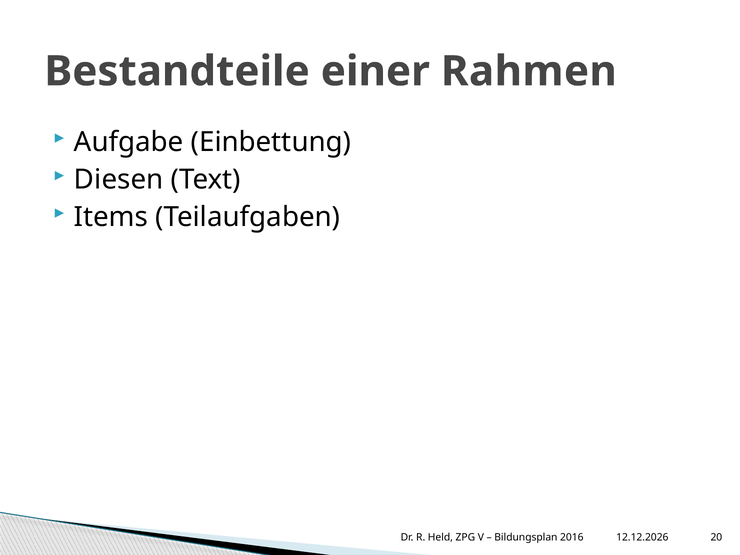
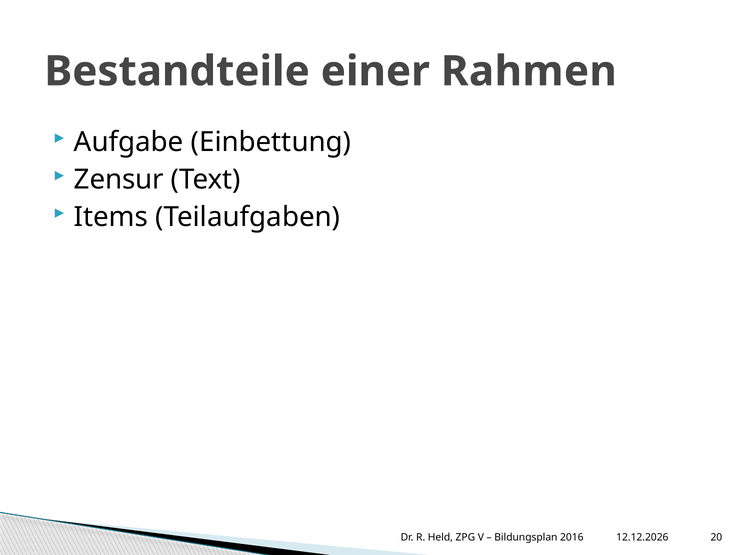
Diesen: Diesen -> Zensur (119, 180)
